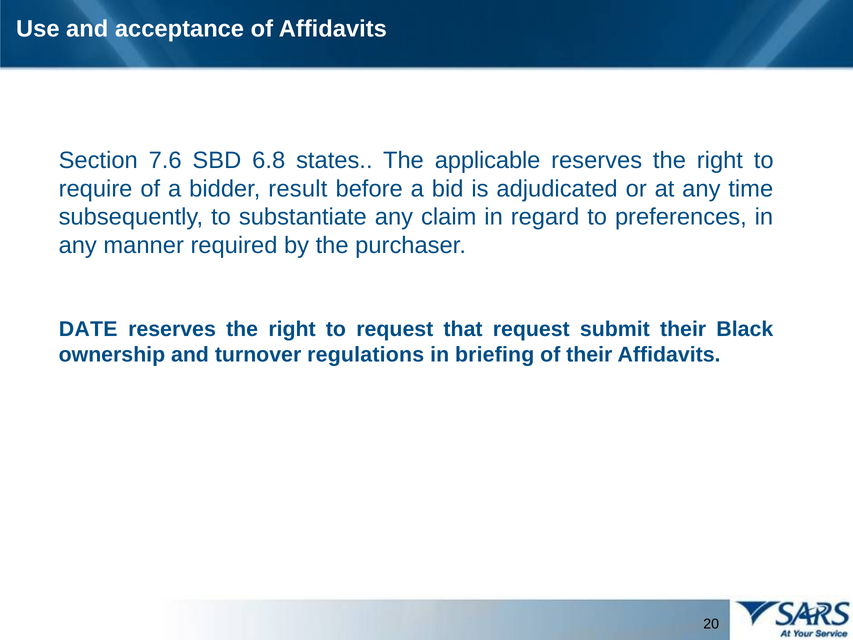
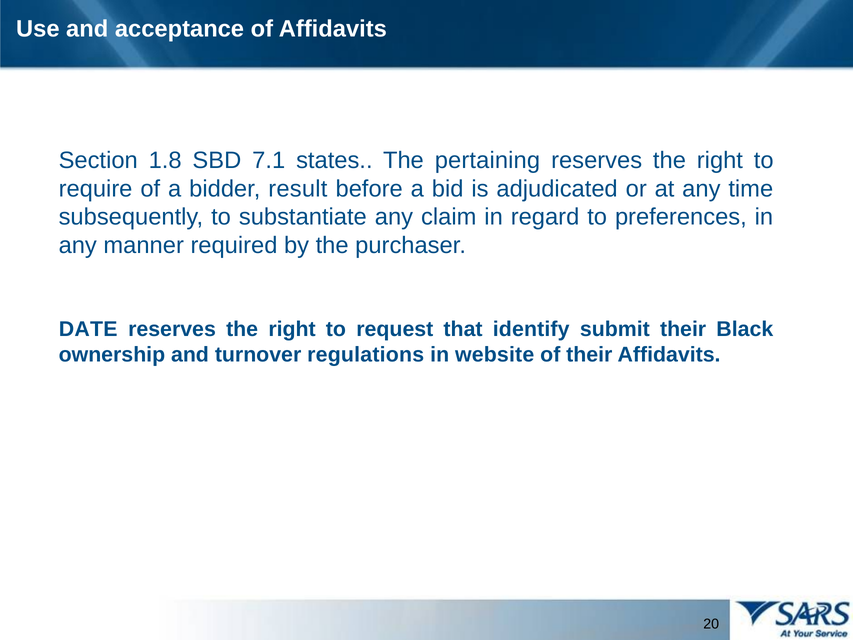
7.6: 7.6 -> 1.8 (165, 160)
6.8: 6.8 -> 7.1 (269, 160)
applicable: applicable -> pertaining (487, 160)
that request: request -> identify (531, 329)
briefing: briefing -> website (495, 355)
